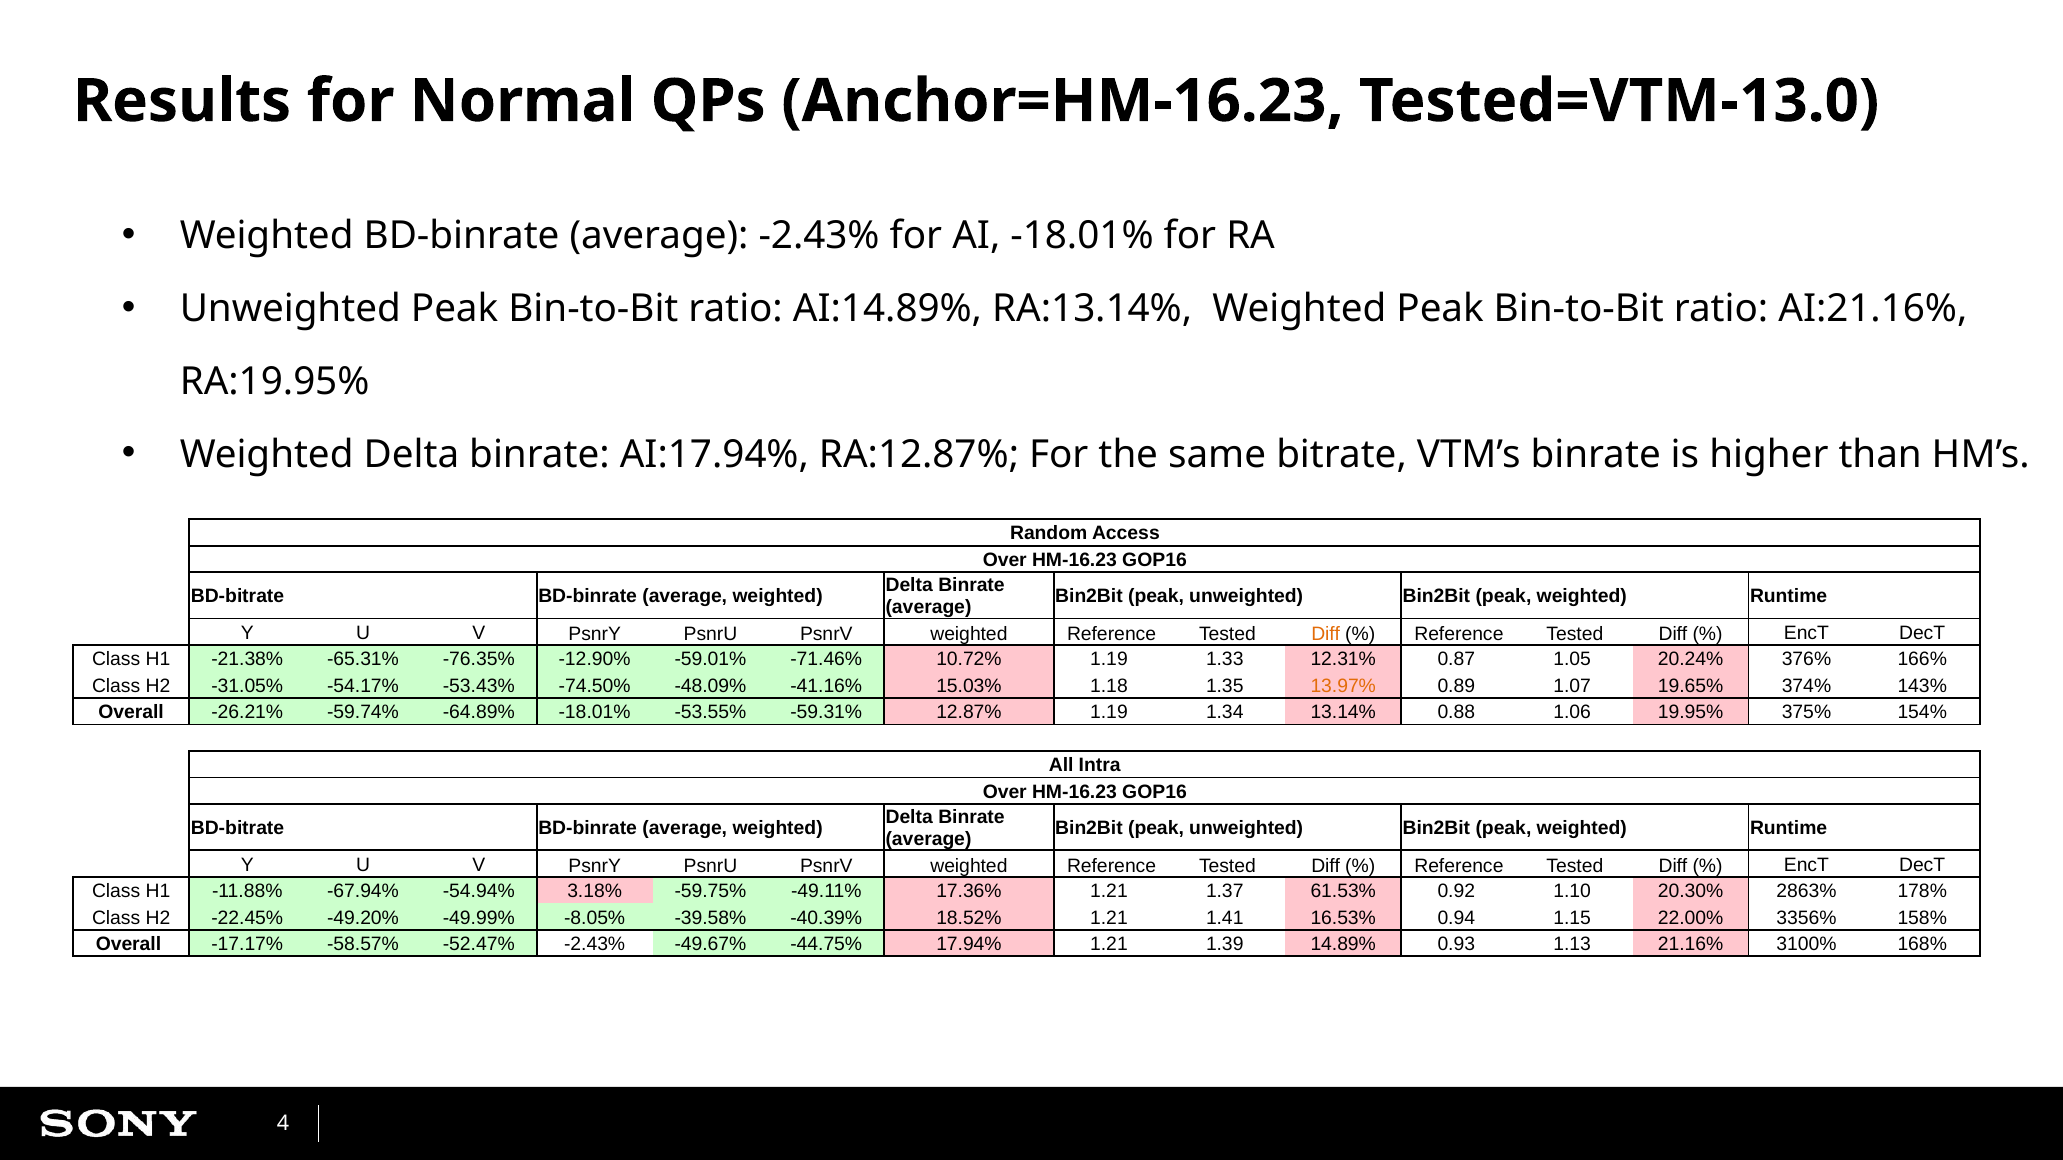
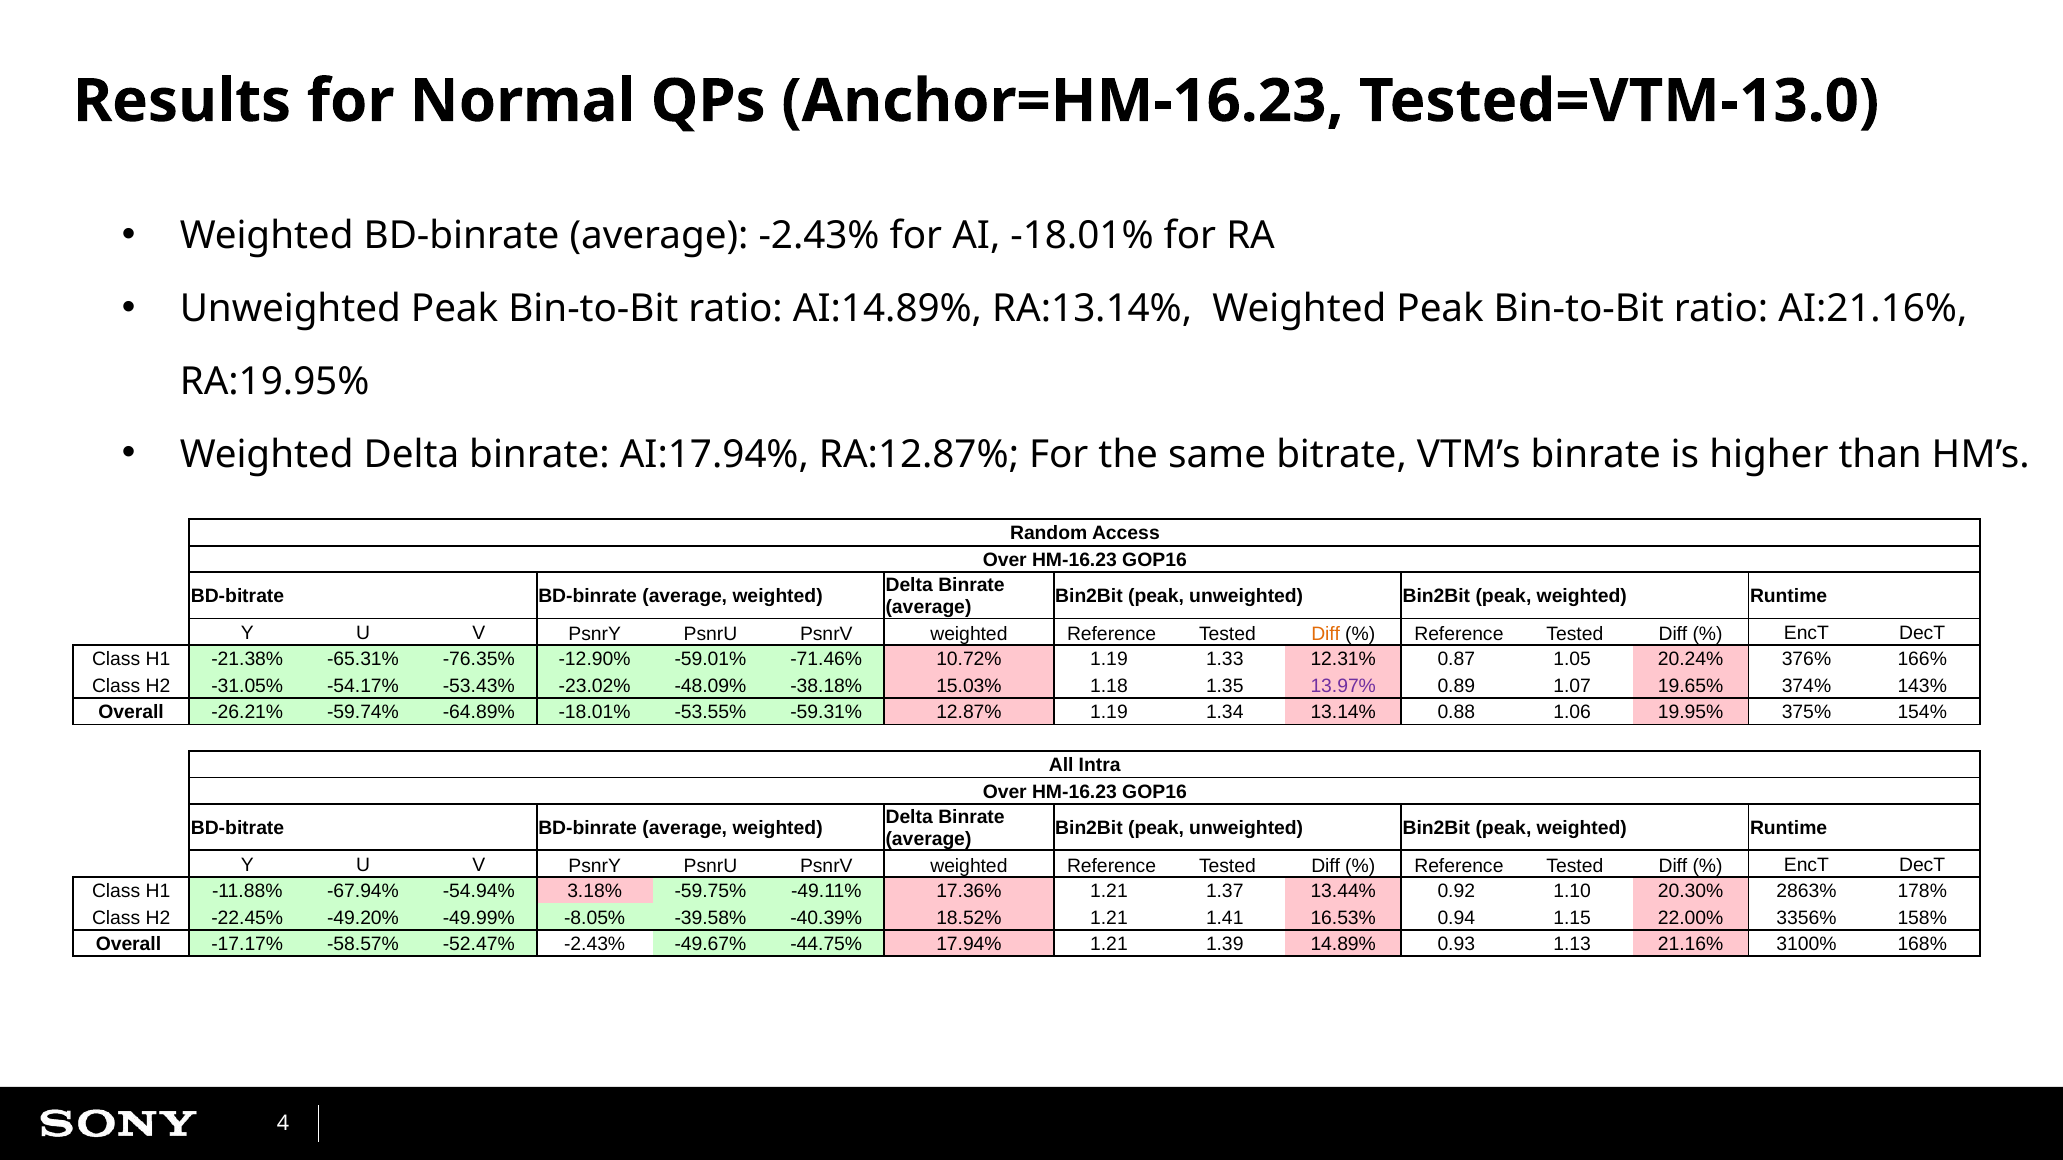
-74.50%: -74.50% -> -23.02% (595, 686)
-41.16%: -41.16% -> -38.18% (826, 686)
13.97% colour: orange -> purple (1343, 686)
61.53%: 61.53% -> 13.44% (1343, 891)
